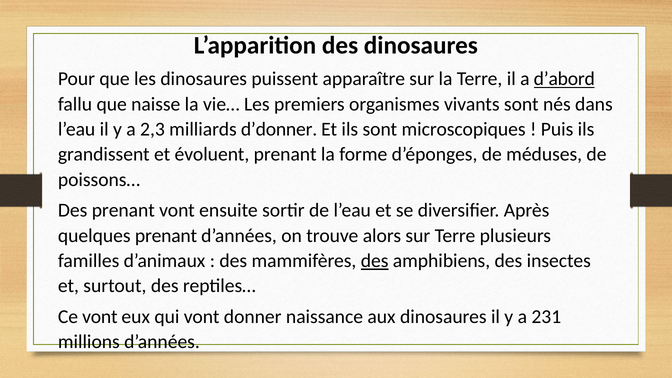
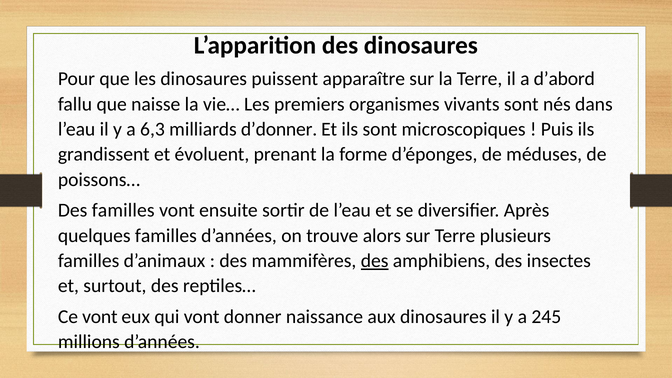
d’abord underline: present -> none (564, 79)
2,3: 2,3 -> 6,3 (152, 129)
Des prenant: prenant -> familles (123, 210)
quelques prenant: prenant -> familles (166, 236)
231: 231 -> 245 (546, 317)
